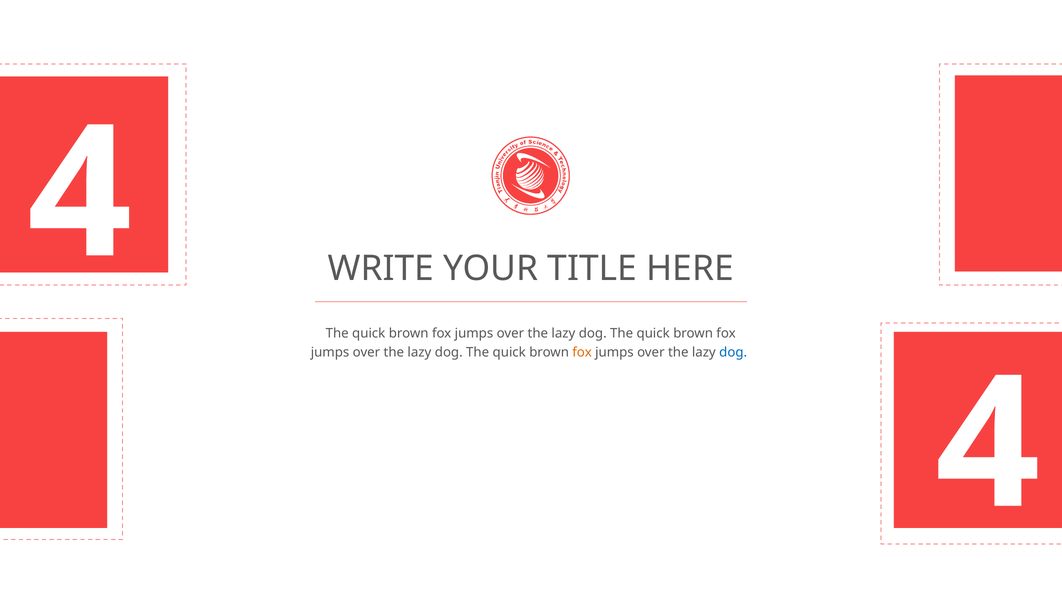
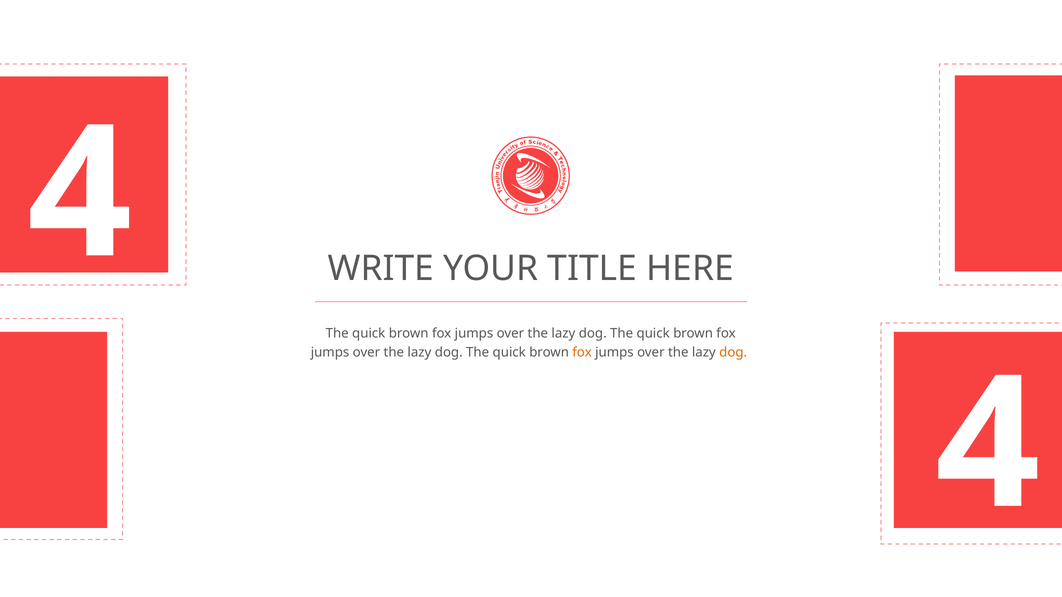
dog colour: blue -> orange (733, 353)
